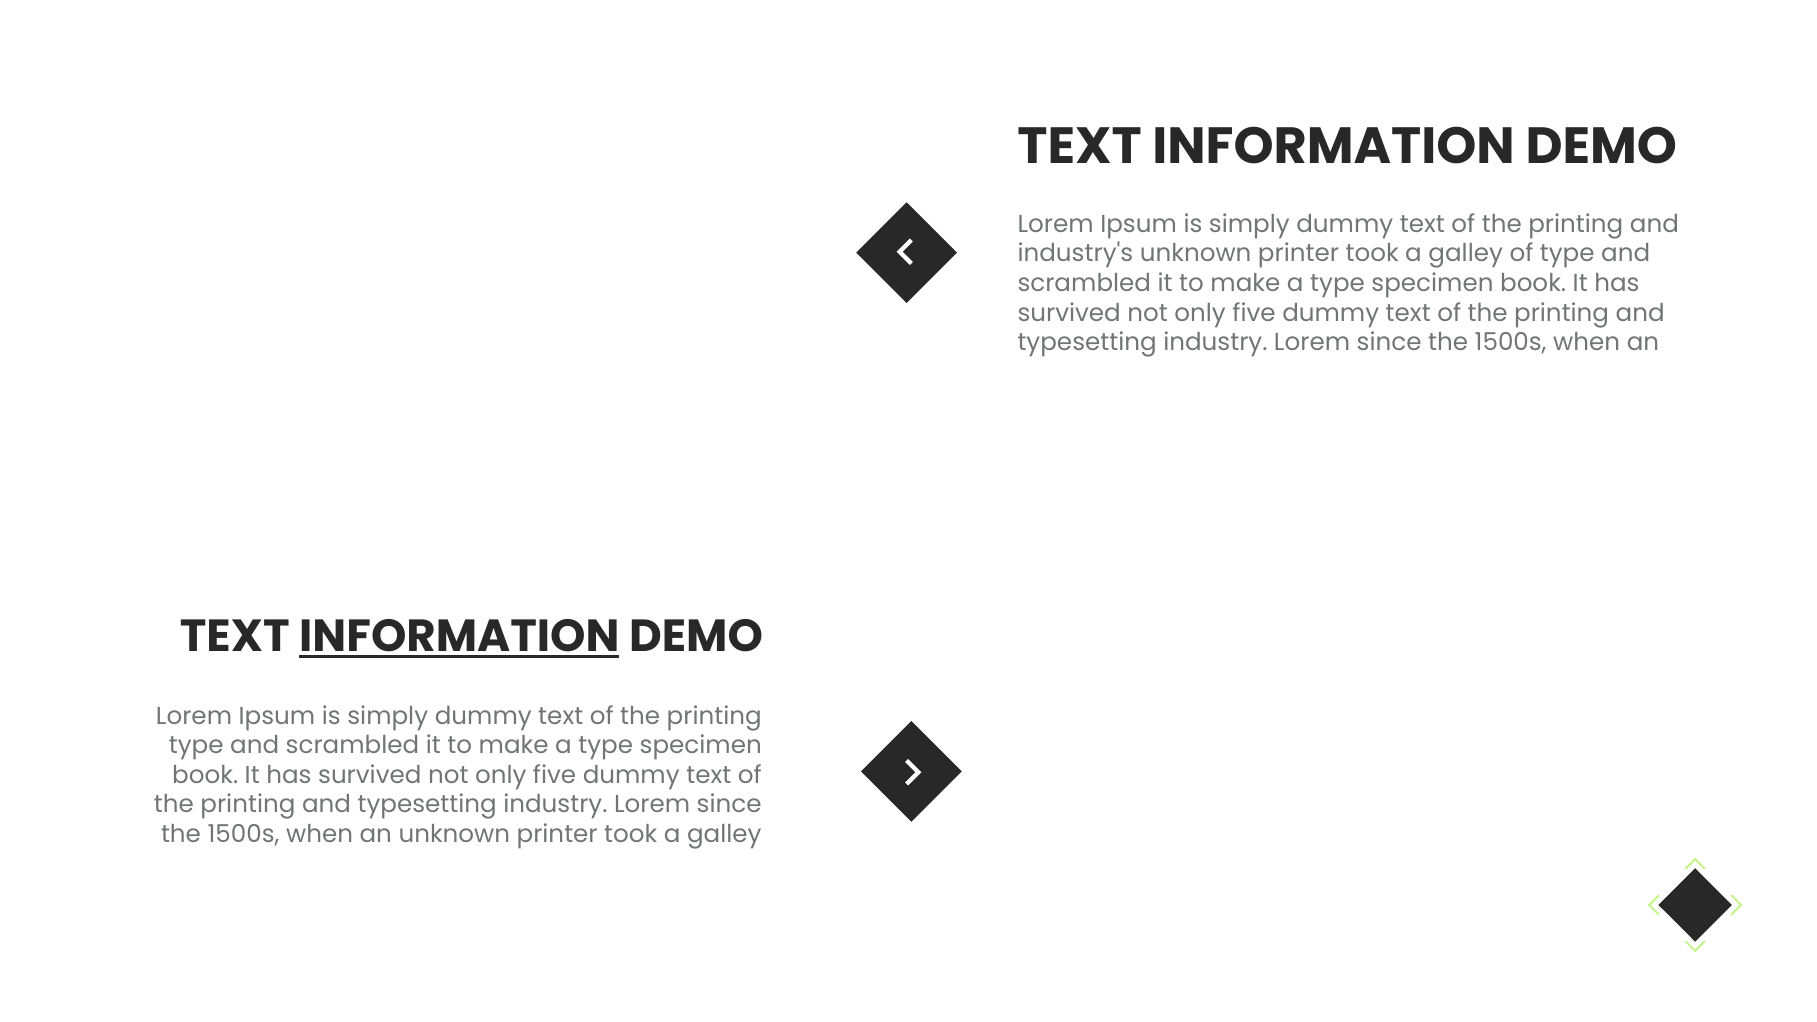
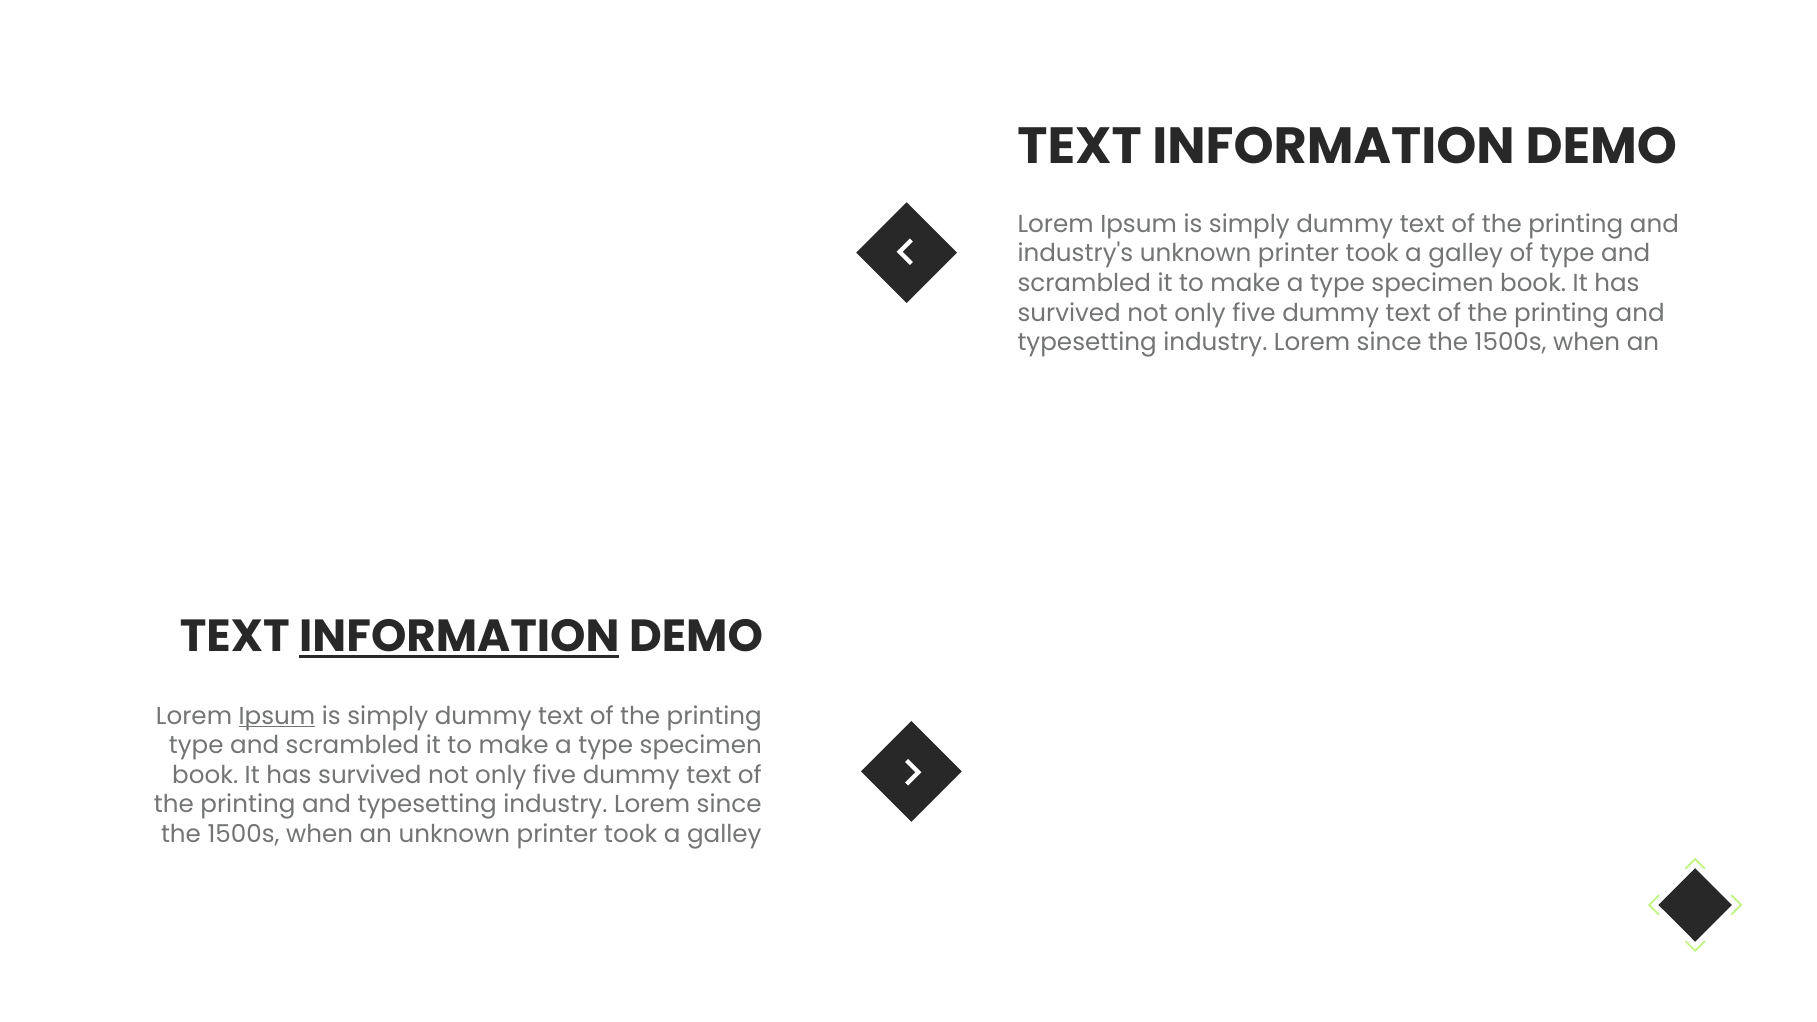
Ipsum underline: none -> present (277, 716)
